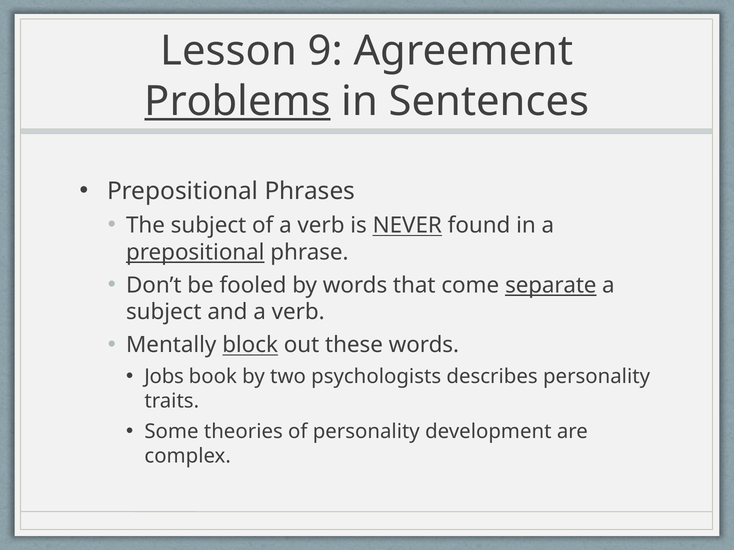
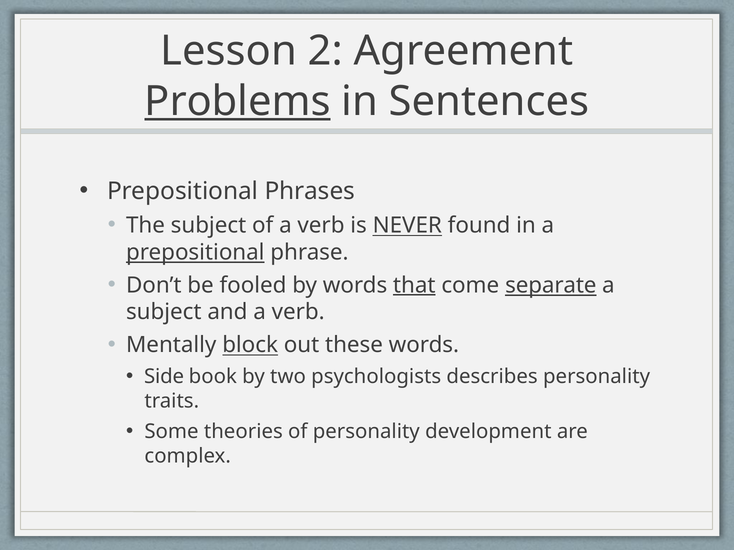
9: 9 -> 2 (325, 51)
that underline: none -> present (414, 285)
Jobs: Jobs -> Side (164, 377)
